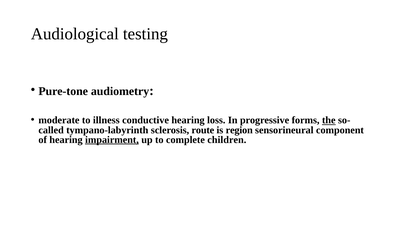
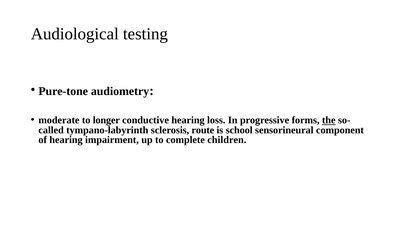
illness: illness -> longer (106, 120)
region: region -> school (239, 130)
impairment underline: present -> none (112, 140)
